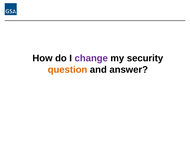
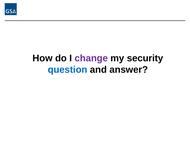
question colour: orange -> blue (68, 69)
